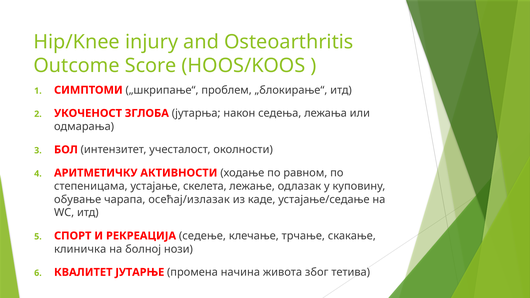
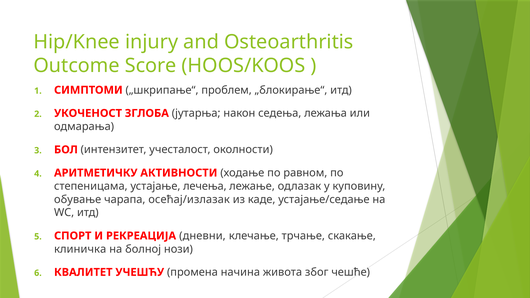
скелета: скелета -> лечења (205, 186)
седење: седење -> дневни (202, 236)
ЈУТАРЊЕ: ЈУТАРЊЕ -> УЧЕШЋУ (140, 272)
тетива: тетива -> чешће (351, 272)
